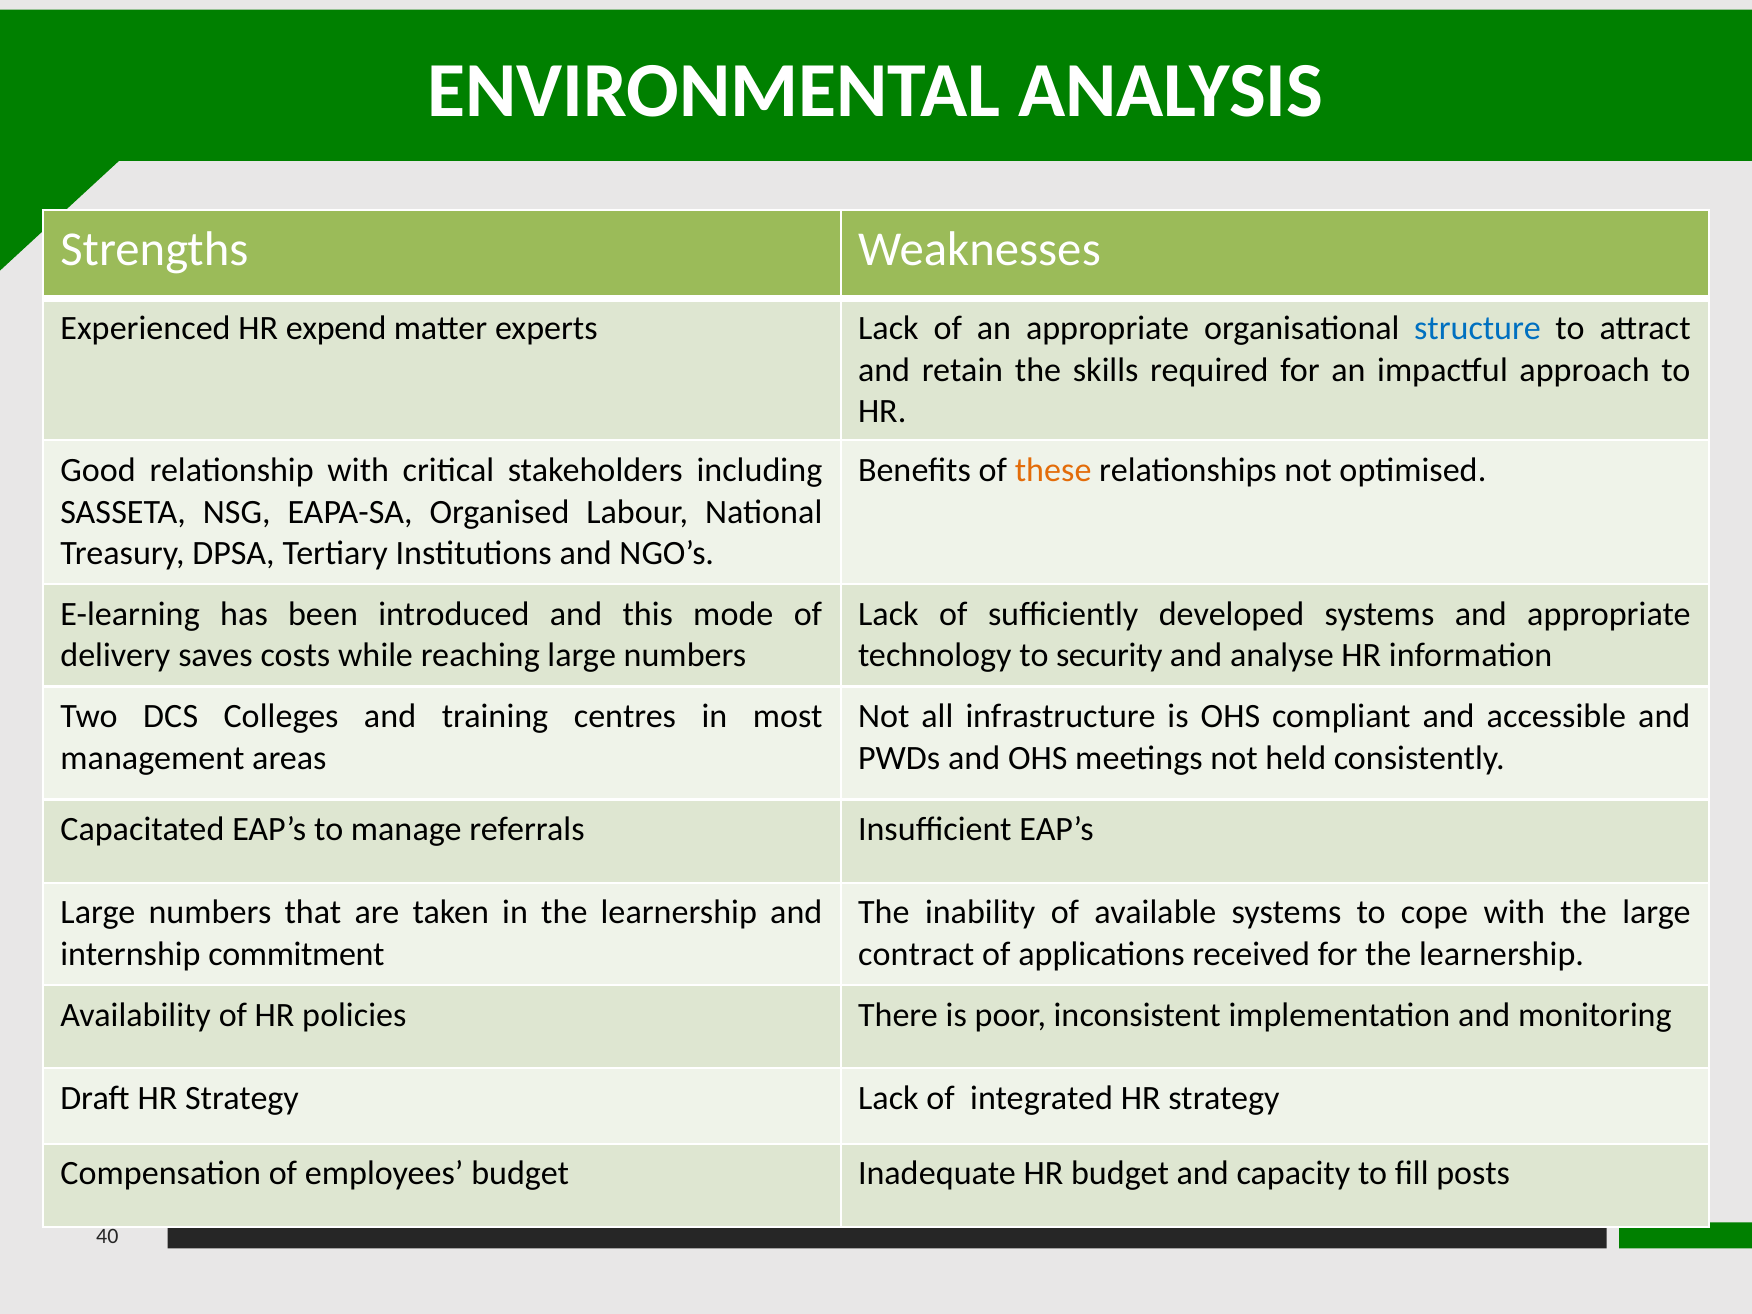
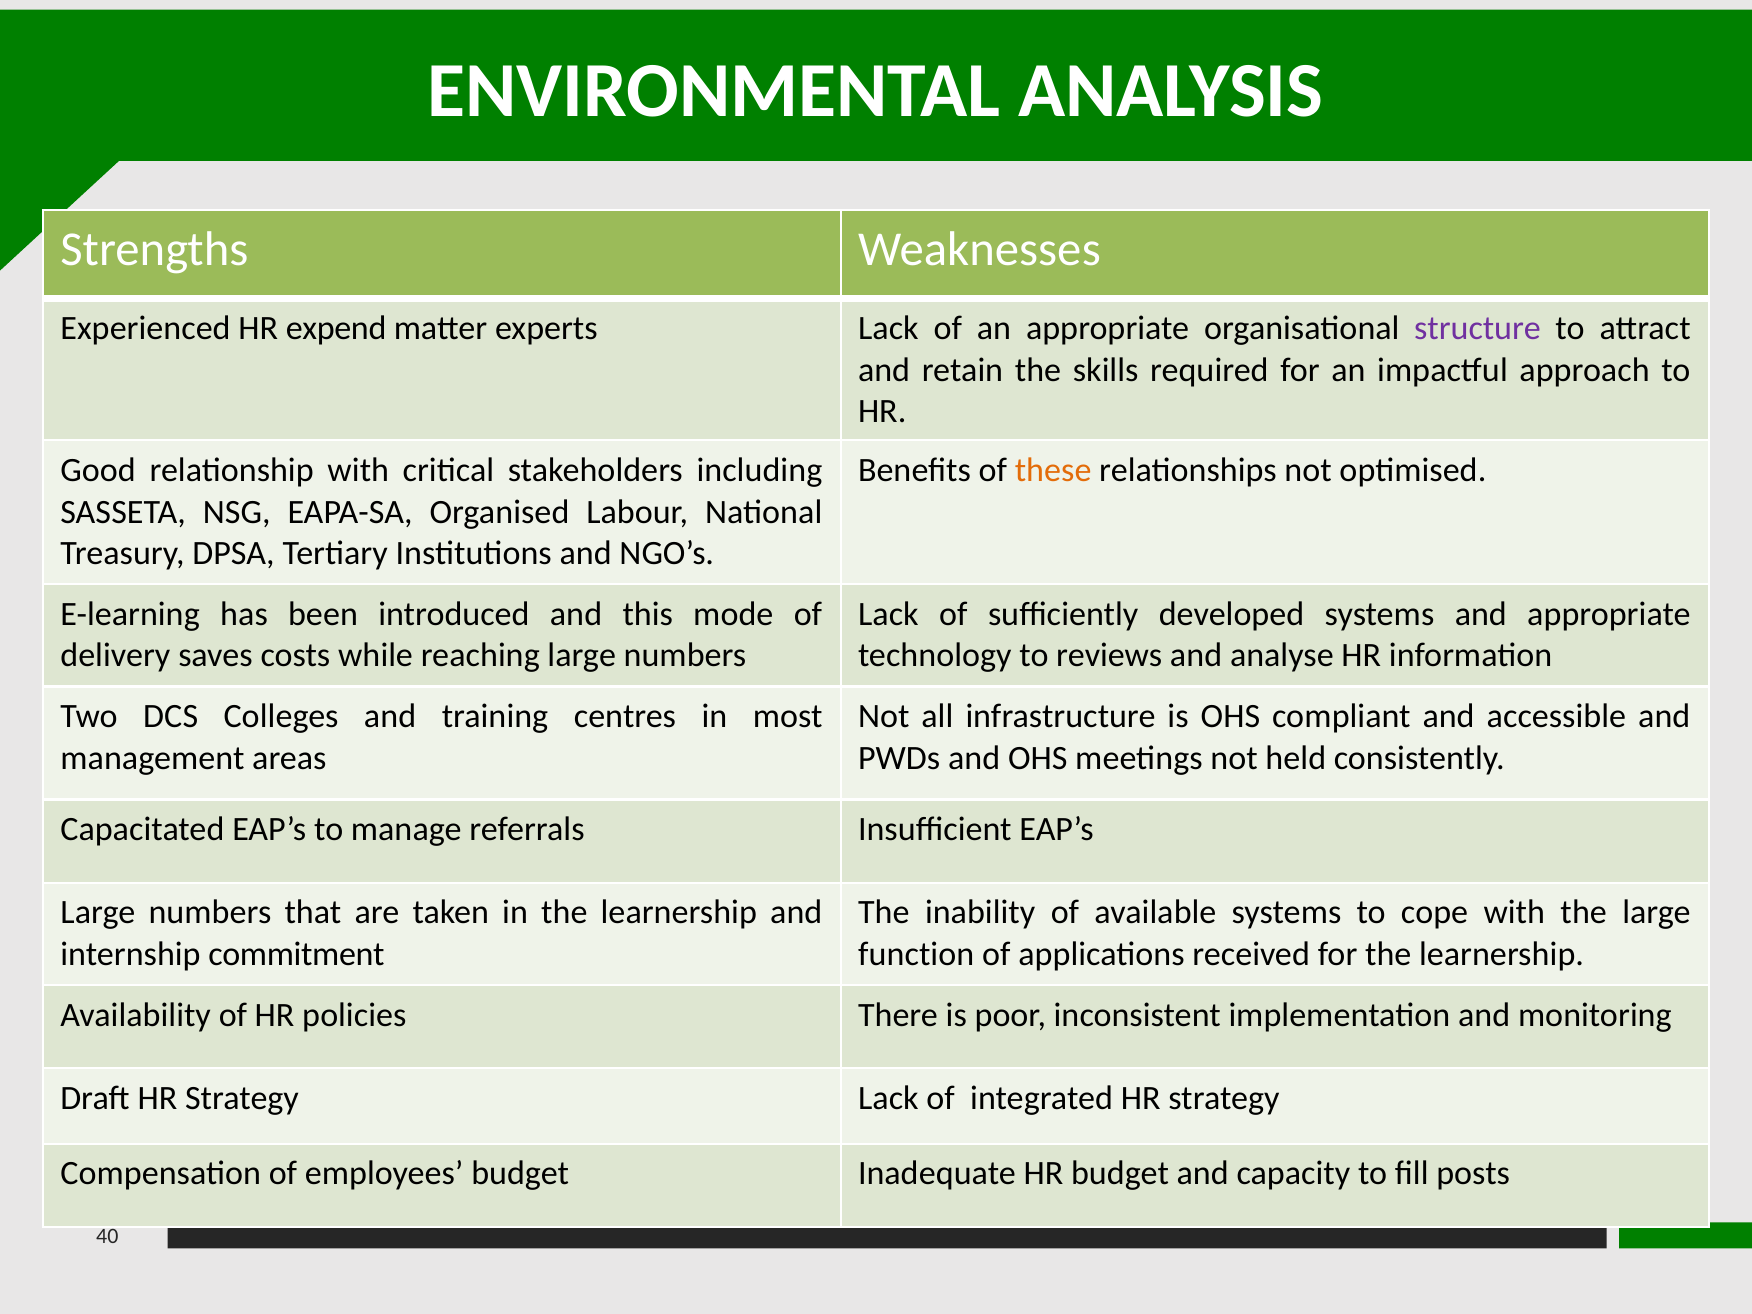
structure colour: blue -> purple (1478, 328)
security: security -> reviews (1109, 655)
contract: contract -> function (916, 954)
